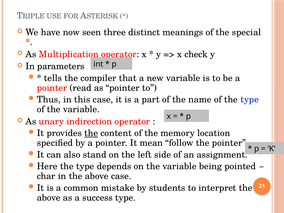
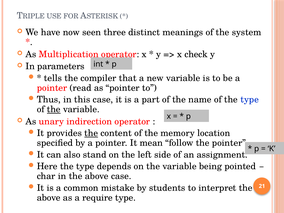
special: special -> system (247, 32)
the underline: none -> present (54, 109)
success: success -> require (97, 198)
